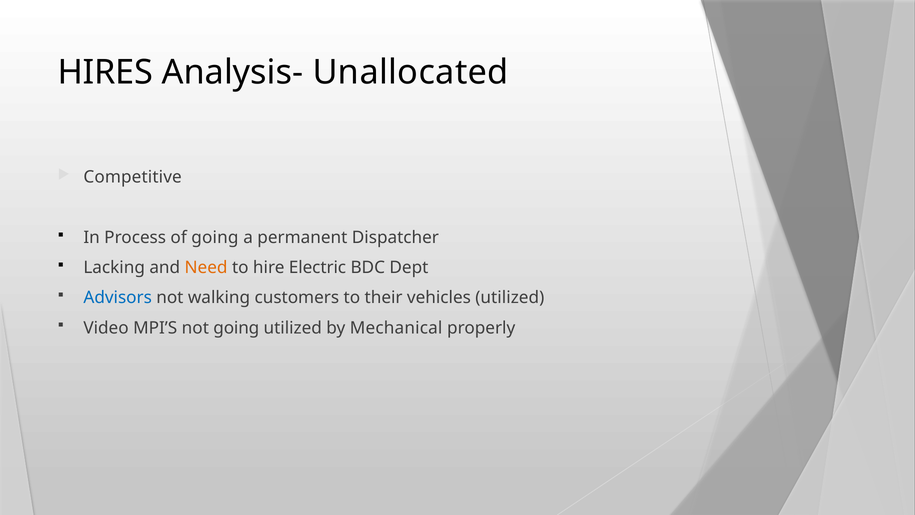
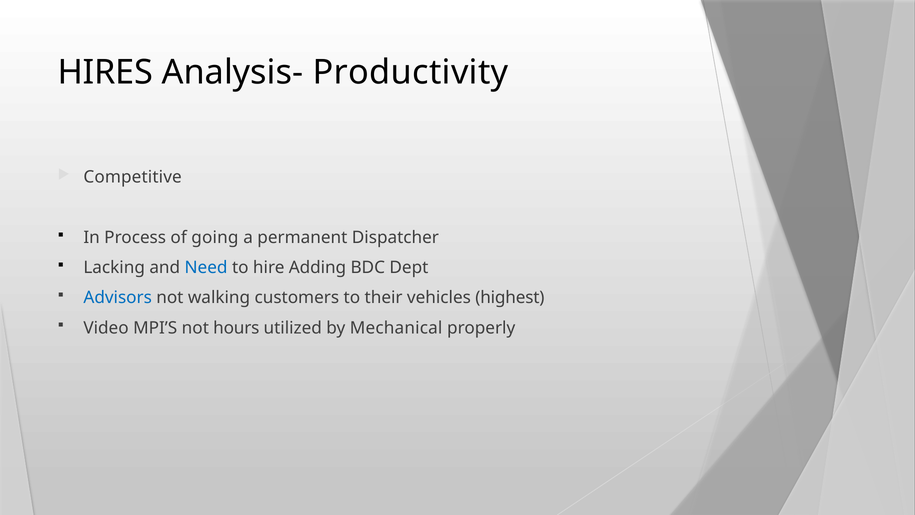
Unallocated: Unallocated -> Productivity (411, 72)
Need colour: orange -> blue (206, 267)
Electric: Electric -> Adding (317, 267)
vehicles utilized: utilized -> highest (510, 298)
not going: going -> hours (236, 328)
